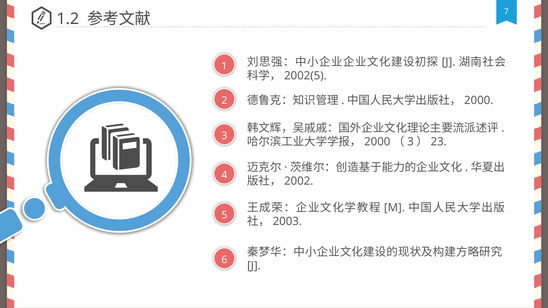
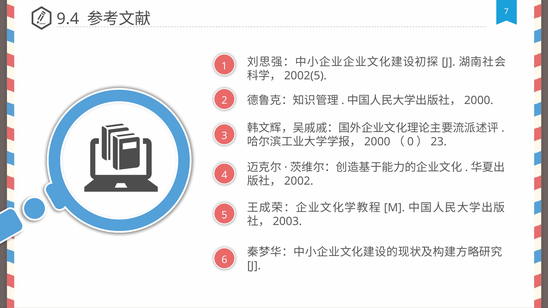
1.2: 1.2 -> 9.4 (68, 19)
3: 3 -> 0 (410, 142)
